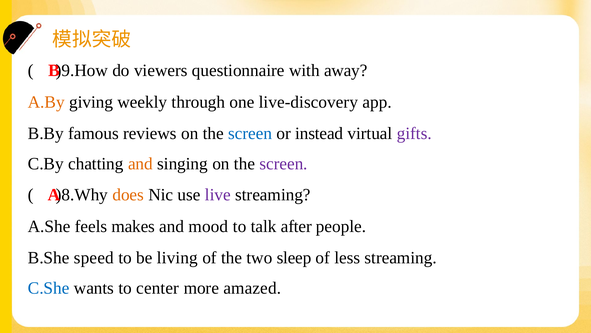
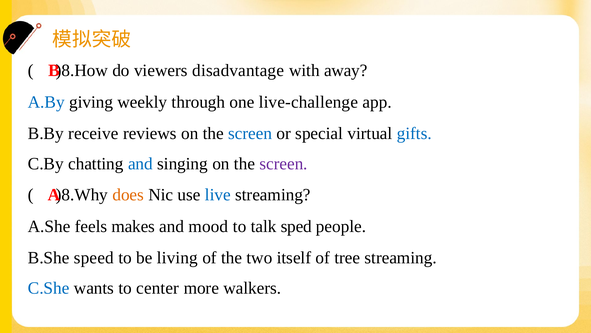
)9.How: )9.How -> )8.How (82, 70)
questionnaire: questionnaire -> disadvantage (238, 70)
A.By colour: orange -> blue (46, 102)
live-discovery: live-discovery -> live-challenge (308, 102)
famous: famous -> receive (93, 133)
instead: instead -> special (319, 133)
gifts colour: purple -> blue (414, 133)
and colour: orange -> blue (140, 163)
live colour: purple -> blue (218, 195)
after: after -> sped (296, 226)
sleep: sleep -> itself (294, 257)
less: less -> tree (347, 257)
amazed: amazed -> walkers (252, 288)
